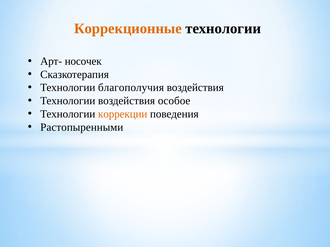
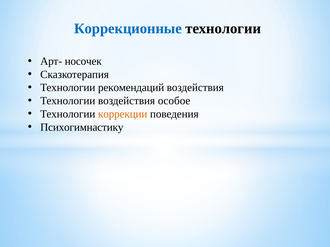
Коррекционные colour: orange -> blue (128, 29)
благополучия: благополучия -> рекомендаций (131, 88)
Растопыренными: Растопыренными -> Психогимнастику (82, 127)
